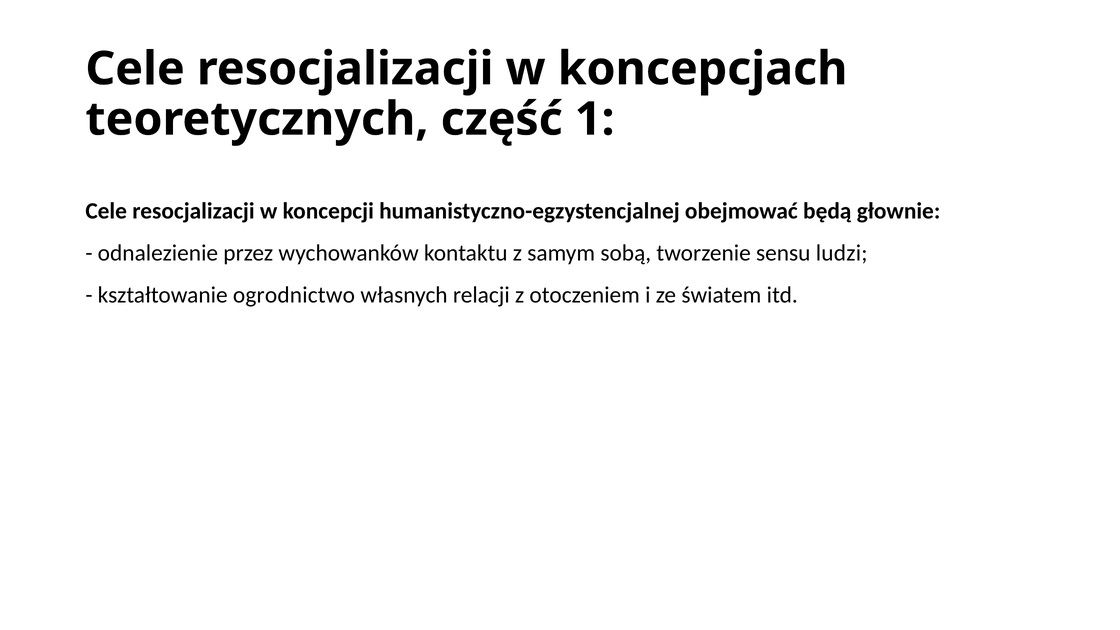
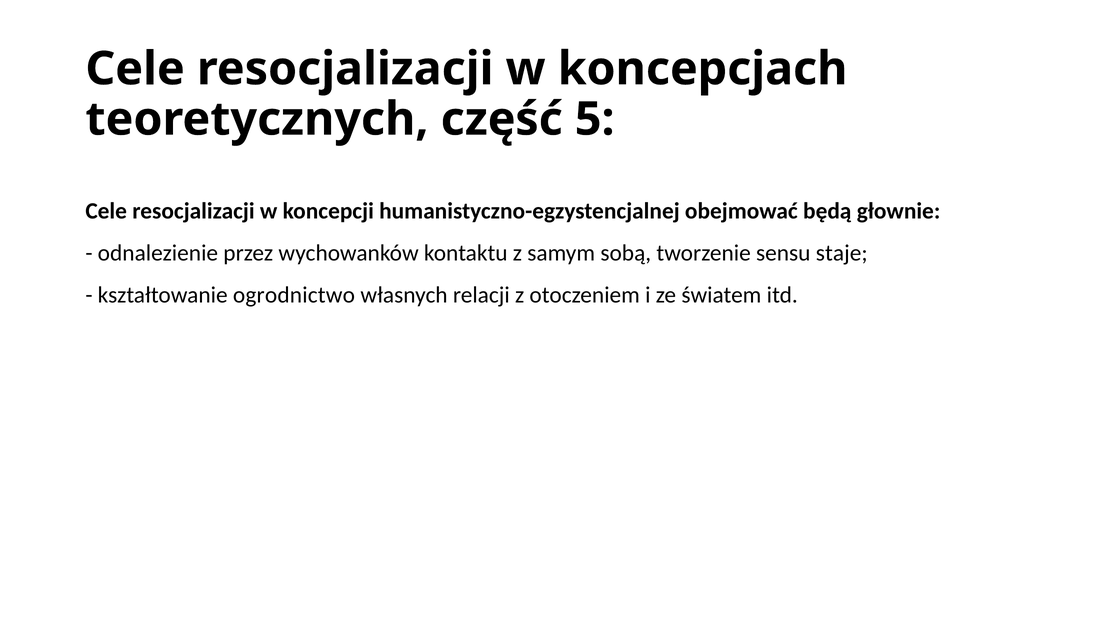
1: 1 -> 5 (595, 119)
ludzi: ludzi -> staje (842, 253)
